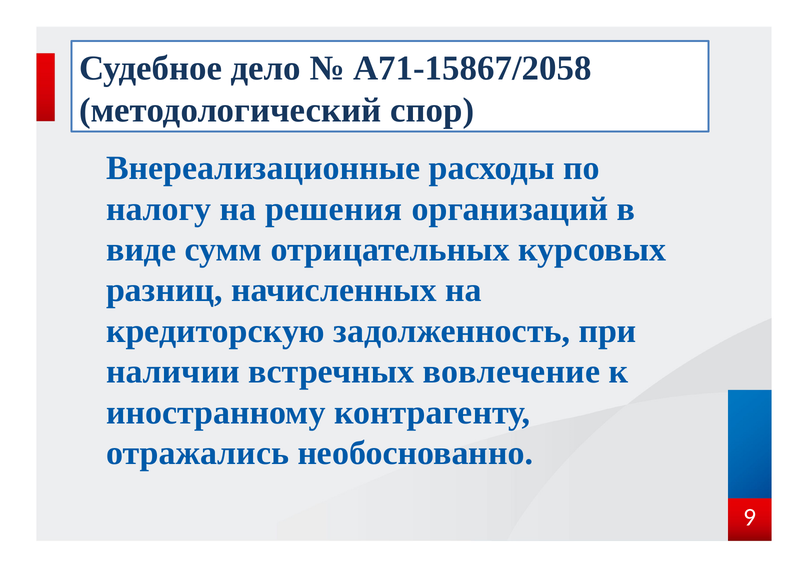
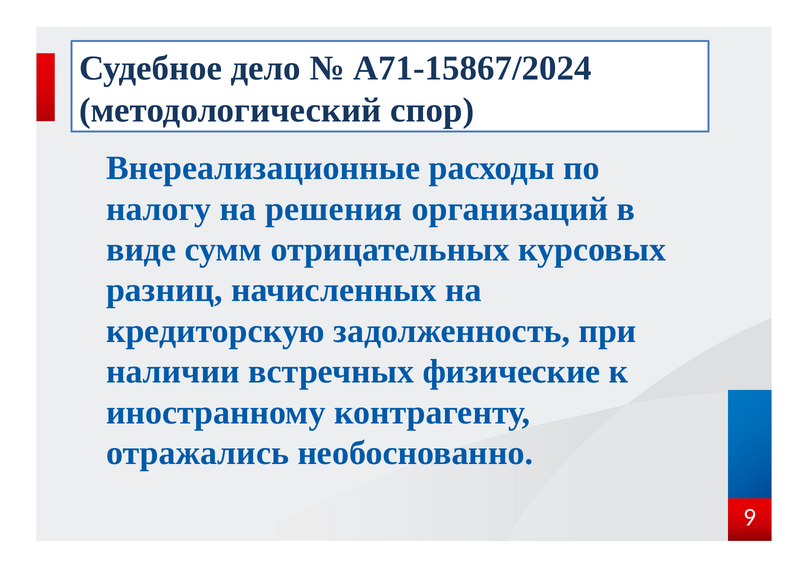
А71-15867/2058: А71-15867/2058 -> А71-15867/2024 (472, 68)
вовлечение: вовлечение -> физические (512, 372)
